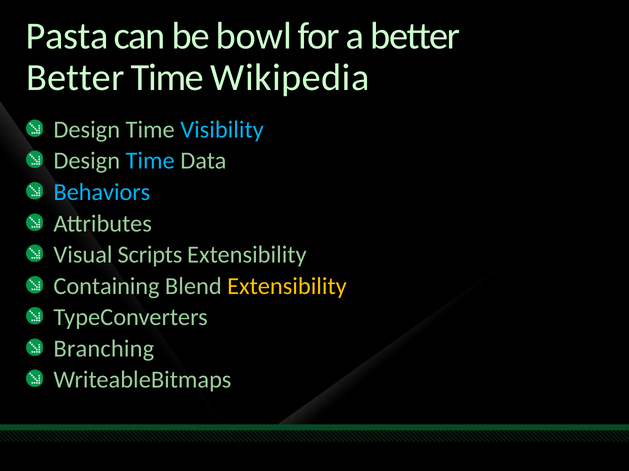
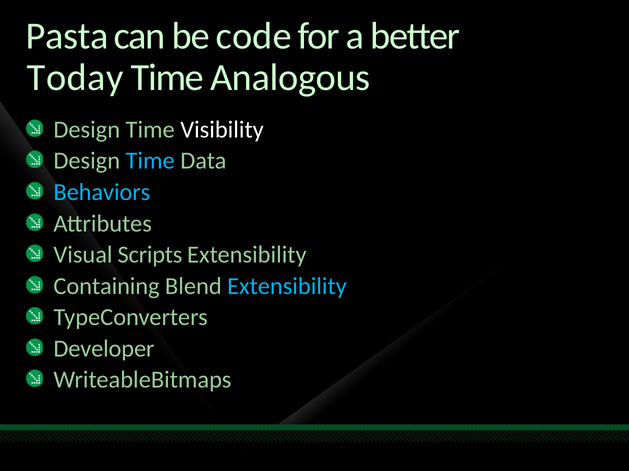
bowl: bowl -> code (254, 36)
Better: Better -> Today (75, 78)
Wikipedia: Wikipedia -> Analogous (290, 78)
Visibility colour: light blue -> white (222, 130)
Extensibility colour: yellow -> light blue (287, 286)
Branching: Branching -> Developer (104, 349)
